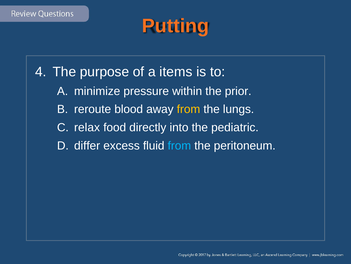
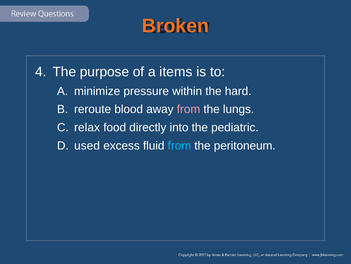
Putting: Putting -> Broken (175, 26)
prior: prior -> hard (238, 91)
from colour: yellow -> pink (188, 109)
differ: differ -> used (87, 145)
